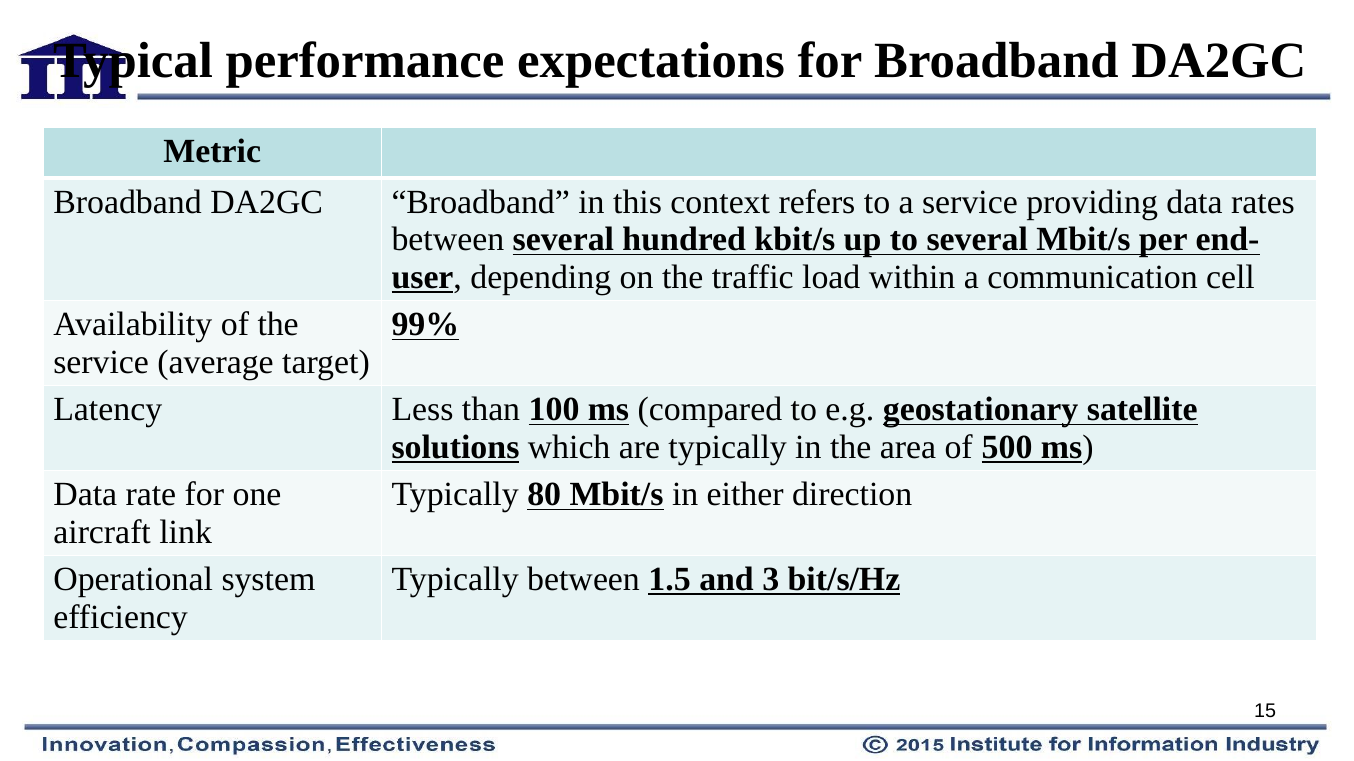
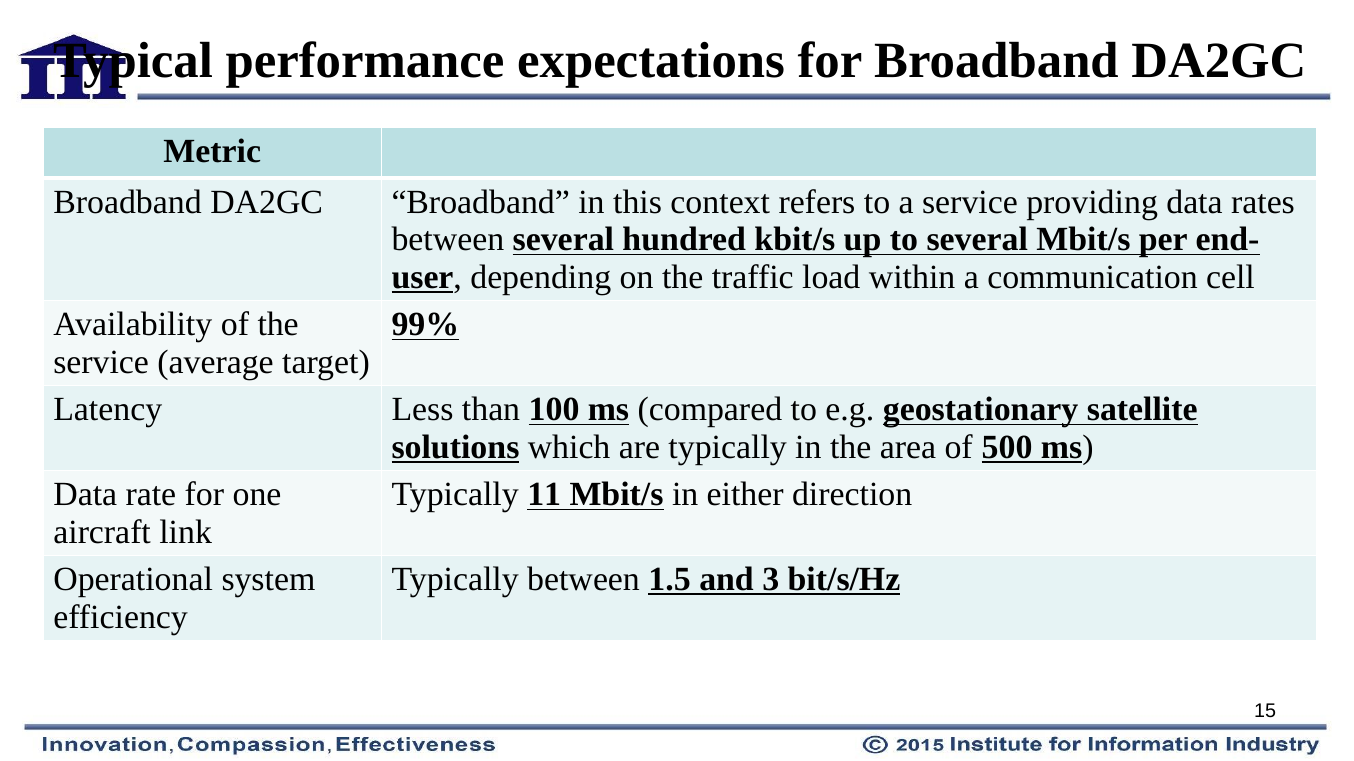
80: 80 -> 11 (544, 495)
